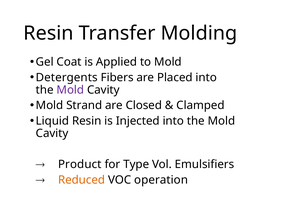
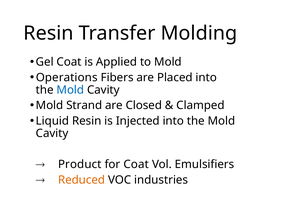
Detergents: Detergents -> Operations (67, 78)
Mold colour: purple -> blue (70, 90)
for Type: Type -> Coat (136, 165)
operation: operation -> industries (161, 181)
